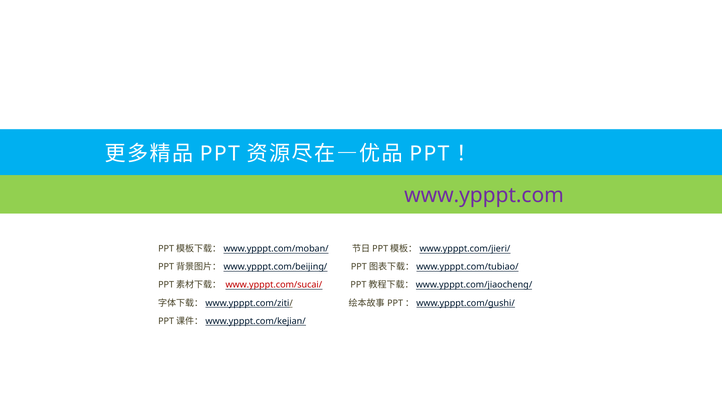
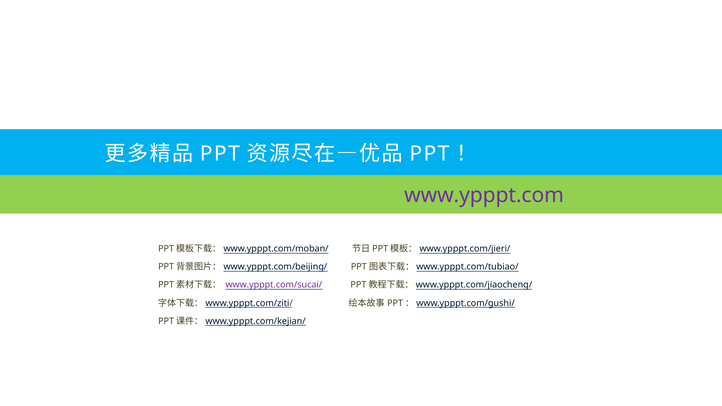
www.ypppt.com/sucai/ colour: red -> purple (274, 285)
